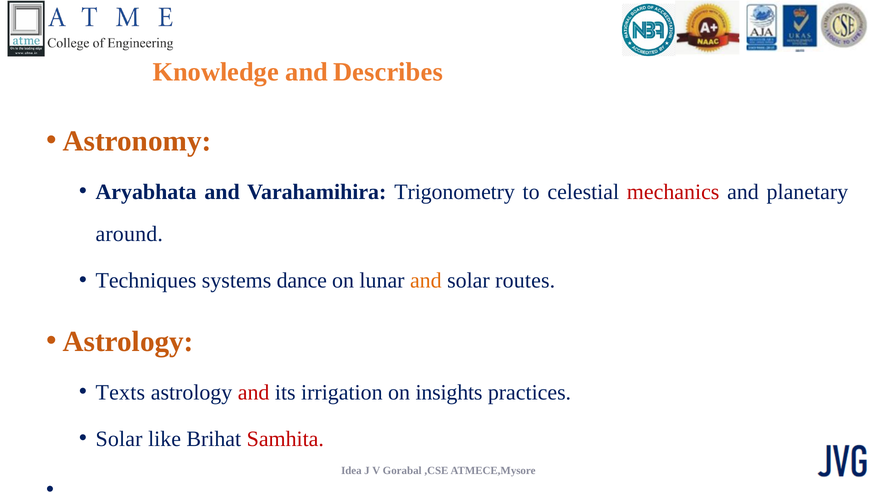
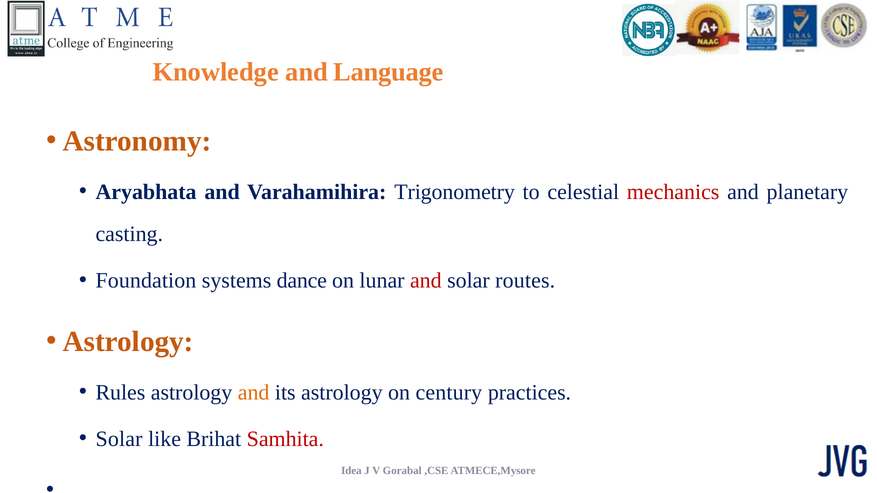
Describes: Describes -> Language (388, 72)
around: around -> casting (129, 234)
Techniques: Techniques -> Foundation (146, 281)
and colour: orange -> red (426, 281)
Texts: Texts -> Rules (120, 393)
and colour: red -> orange (254, 393)
its irrigation: irrigation -> astrology (342, 393)
insights: insights -> century (449, 393)
